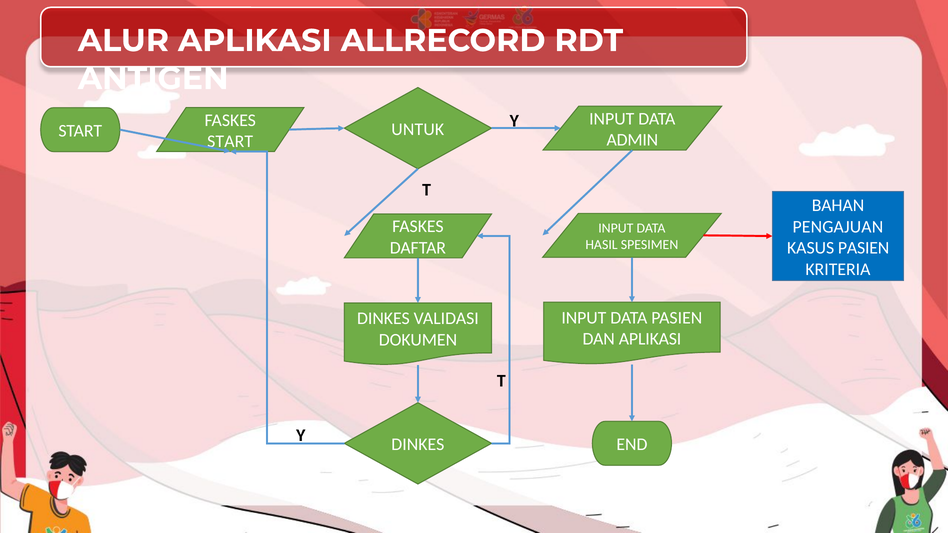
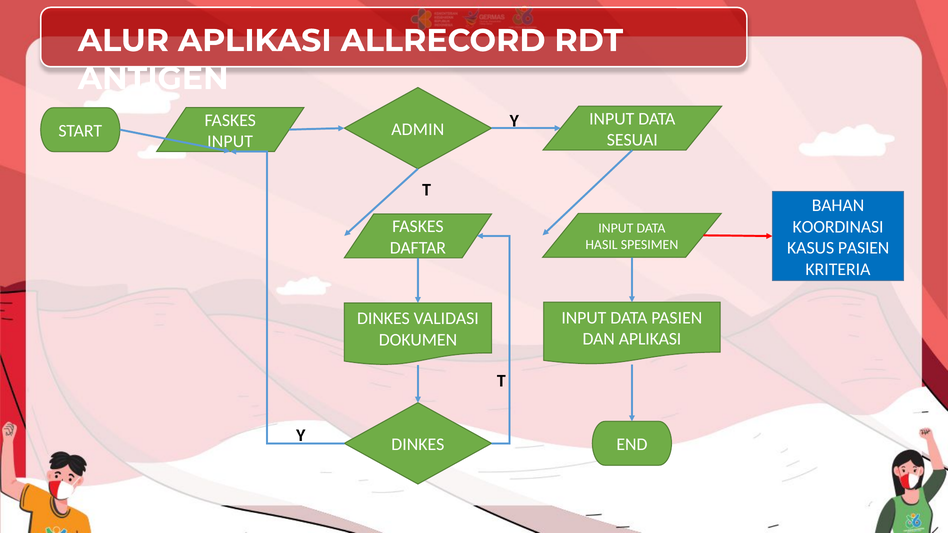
UNTUK: UNTUK -> ADMIN (418, 129)
ADMIN: ADMIN -> SESUAI (632, 140)
START: START -> INPUT (230, 142)
PENGAJUAN: PENGAJUAN -> KOORDINASI (838, 227)
